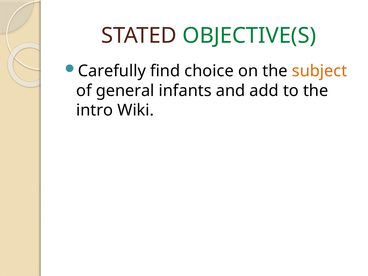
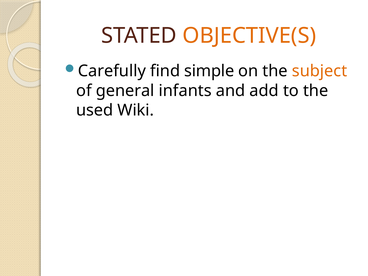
OBJECTIVE(S colour: green -> orange (249, 36)
choice: choice -> simple (209, 71)
intro: intro -> used (95, 110)
